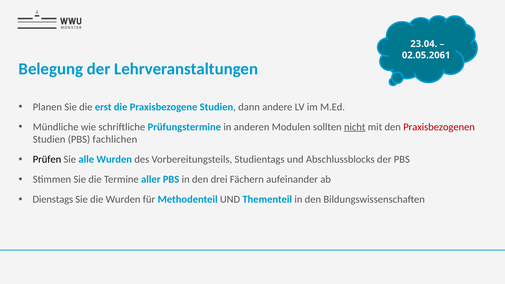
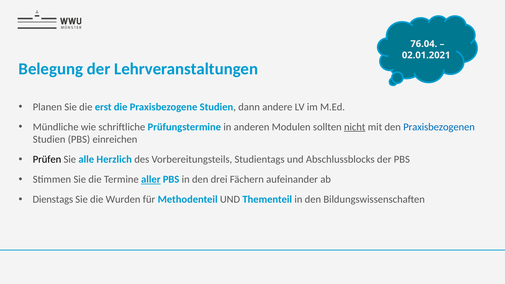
23.04: 23.04 -> 76.04 (424, 44)
02.05.2061: 02.05.2061 -> 02.01.2021 (426, 55)
Praxisbezogenen colour: red -> blue (439, 127)
fachlichen: fachlichen -> einreichen (115, 140)
alle Wurden: Wurden -> Herzlich (114, 160)
aller underline: none -> present (151, 180)
